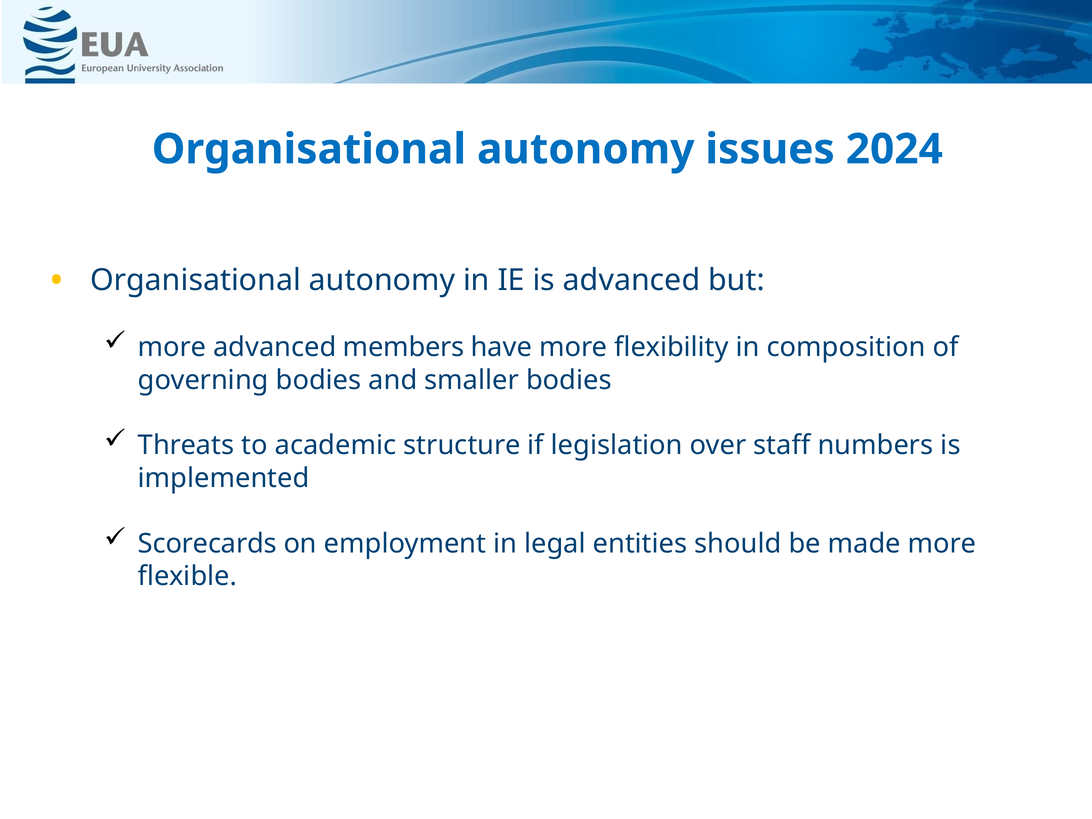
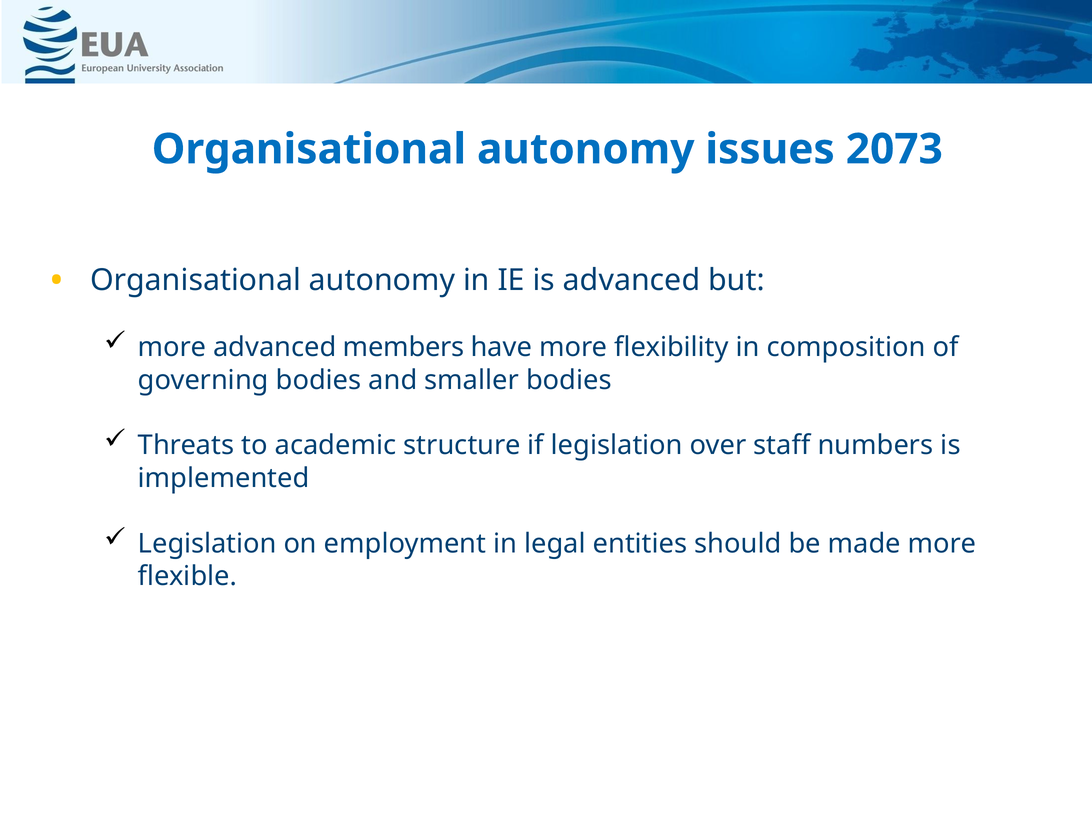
2024: 2024 -> 2073 (894, 149)
Scorecards: Scorecards -> Legislation (207, 544)
